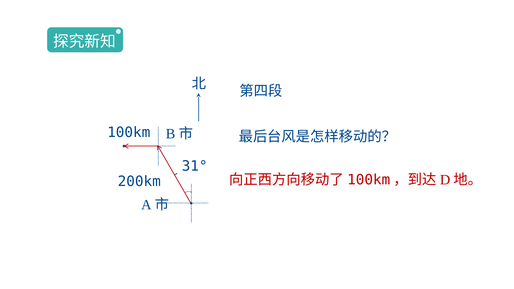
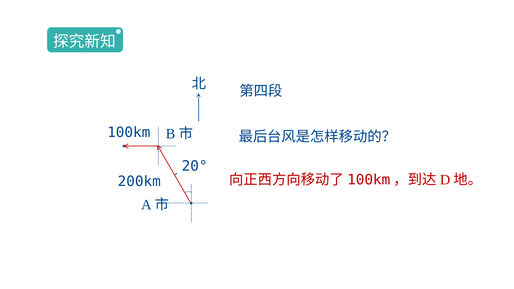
31°: 31° -> 20° (195, 166)
